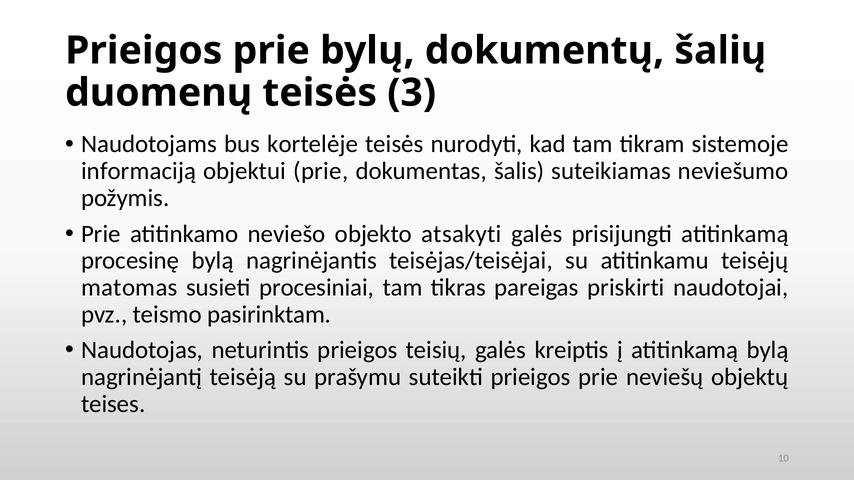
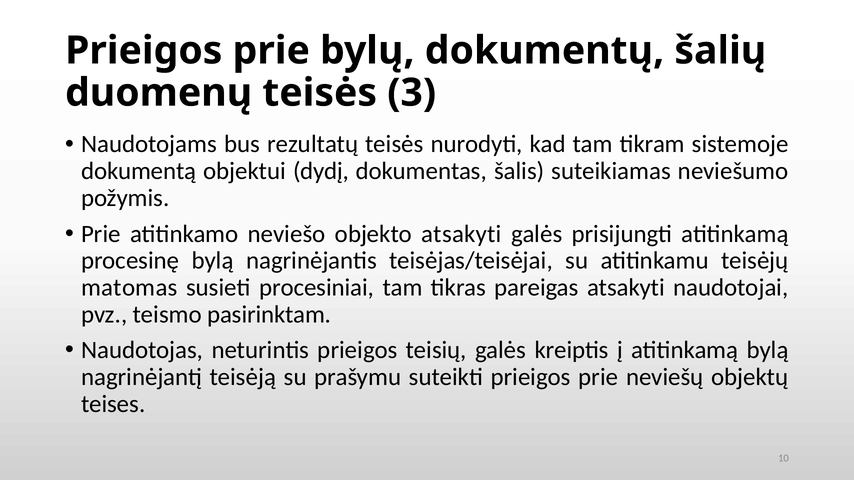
kortelėje: kortelėje -> rezultatų (313, 144)
informaciją: informaciją -> dokumentą (139, 171)
objektui prie: prie -> dydį (321, 171)
pareigas priskirti: priskirti -> atsakyti (626, 288)
